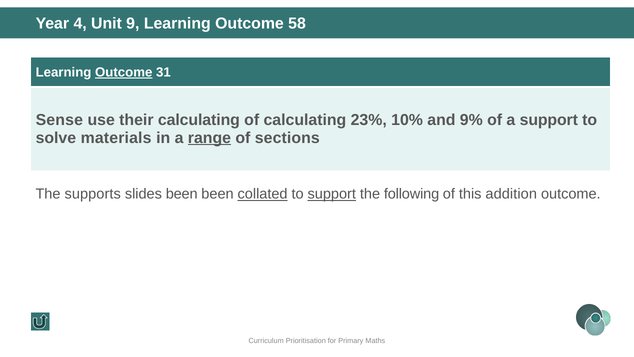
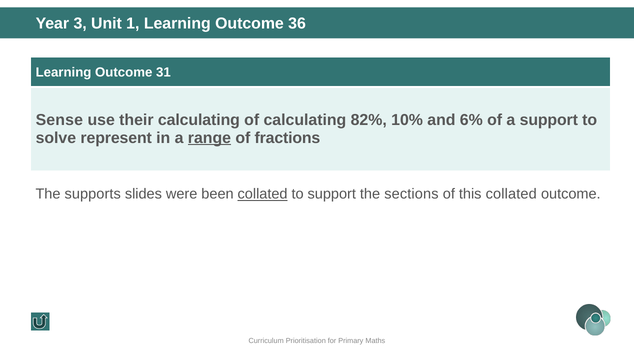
4: 4 -> 3 (80, 24)
9: 9 -> 1 (133, 24)
58: 58 -> 36 (297, 24)
Outcome underline: present -> none (124, 72)
23%: 23% -> 82% (369, 120)
9%: 9% -> 6% (471, 120)
materials: materials -> represent (116, 138)
sections: sections -> fractions (287, 138)
slides been: been -> were (182, 194)
support underline: present -> none (332, 194)
following: following -> sections (411, 194)
this addition: addition -> collated (511, 194)
